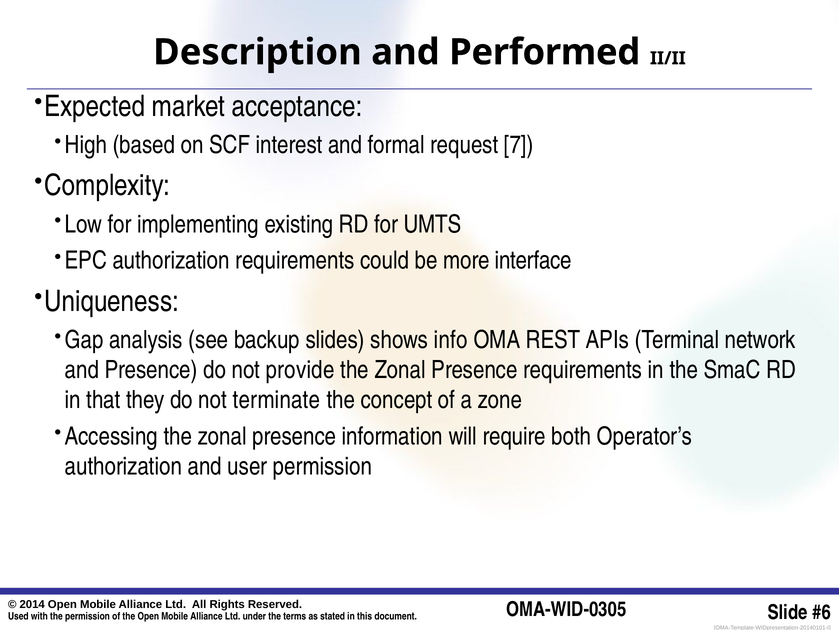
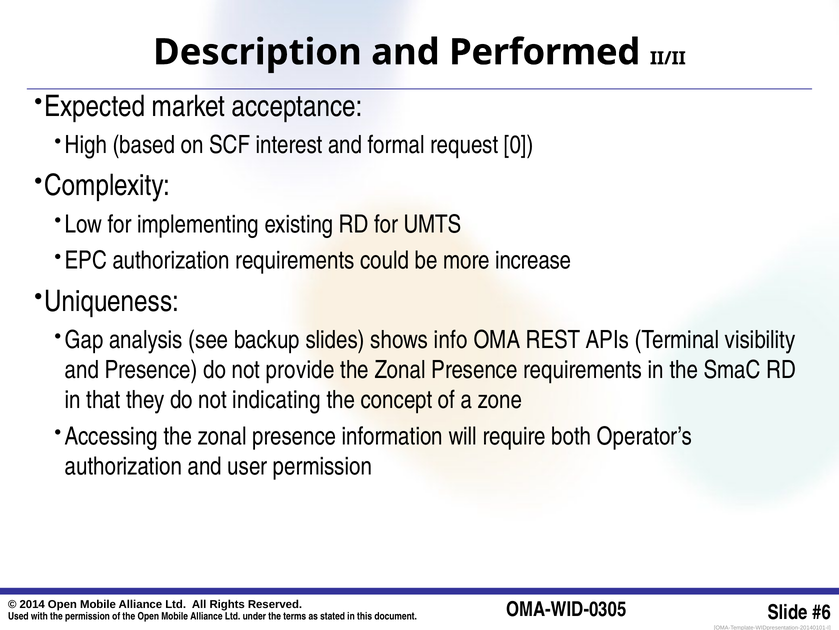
7: 7 -> 0 (519, 145)
interface: interface -> increase (533, 260)
network: network -> visibility (760, 340)
terminate: terminate -> indicating (277, 400)
